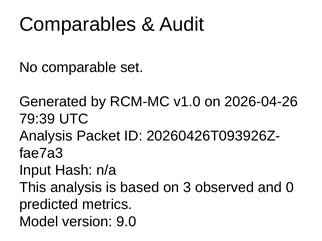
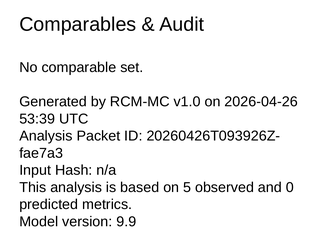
79:39: 79:39 -> 53:39 (37, 119)
3: 3 -> 5 (187, 188)
9.0: 9.0 -> 9.9 (126, 222)
